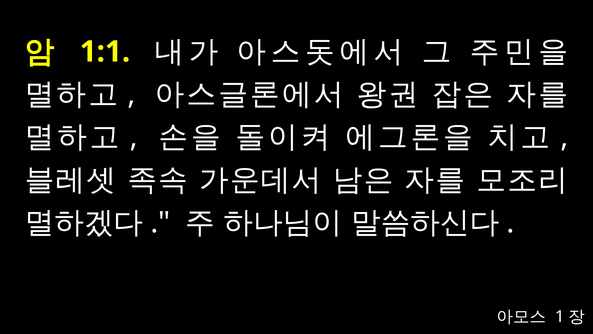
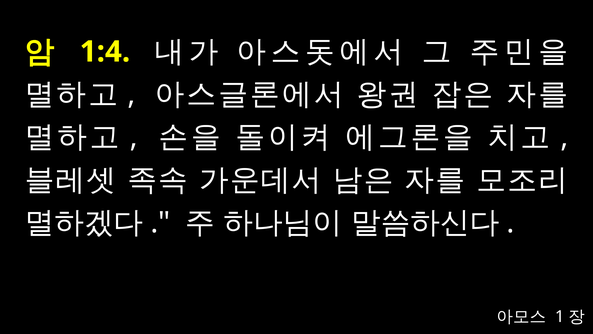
1:1: 1:1 -> 1:4 (105, 52)
